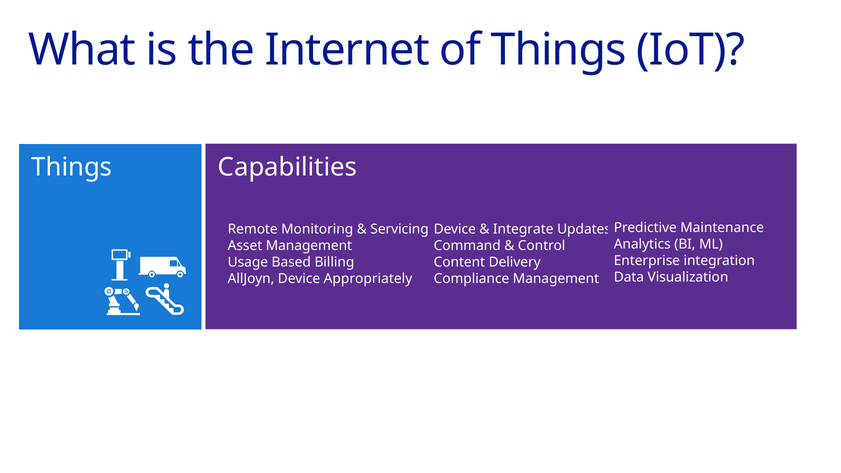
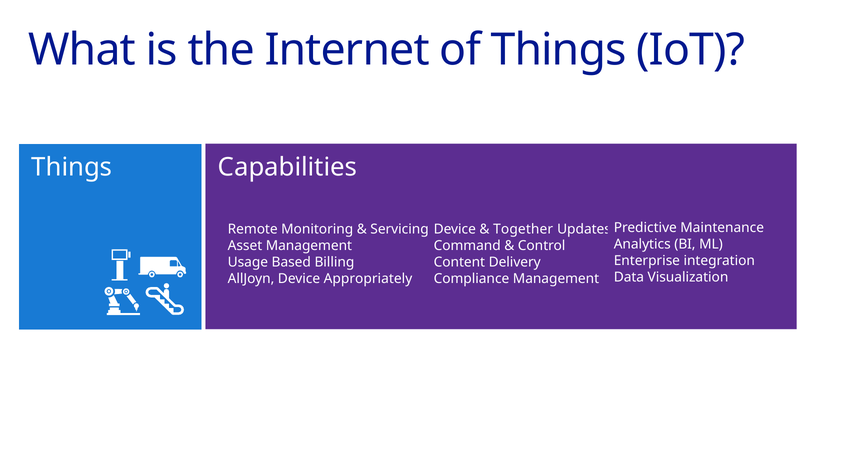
Integrate: Integrate -> Together (523, 229)
